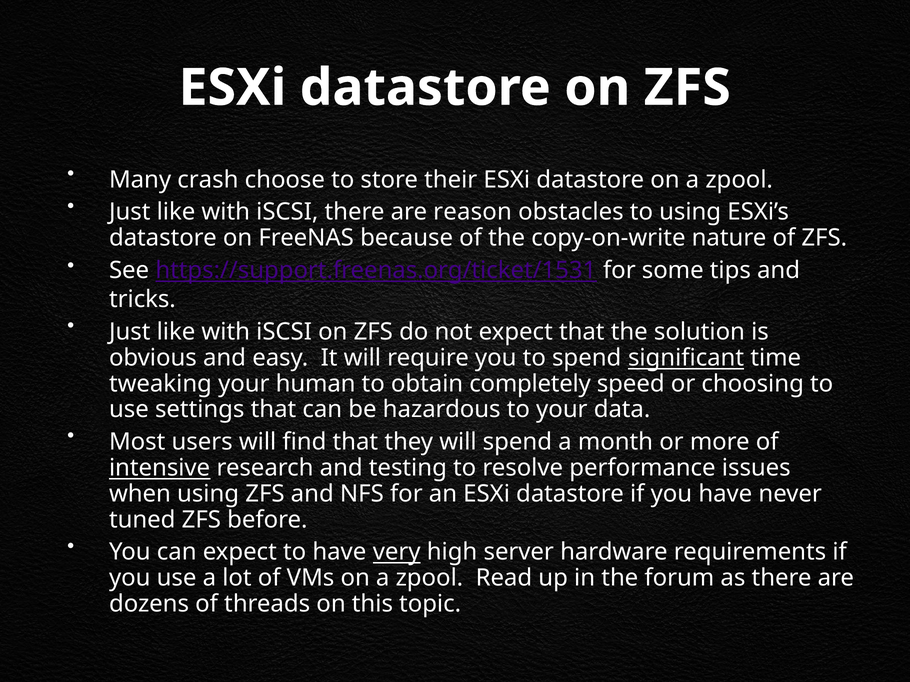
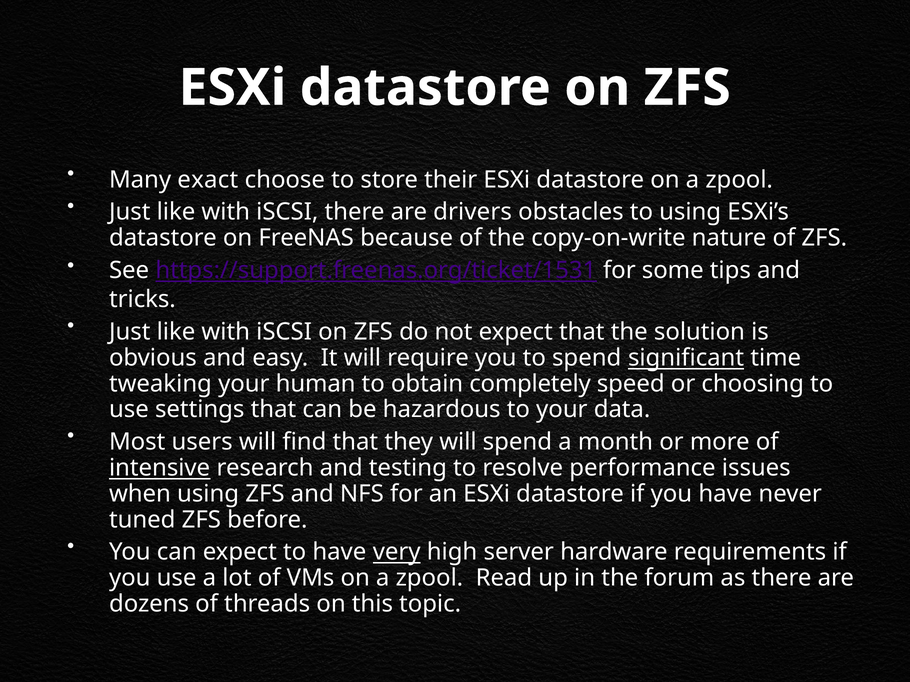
crash: crash -> exact (208, 180)
reason: reason -> drivers (473, 212)
